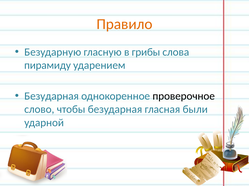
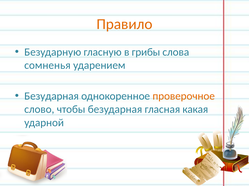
пирамиду: пирамиду -> сомненья (47, 66)
проверочное colour: black -> orange (184, 97)
были: были -> какая (195, 110)
